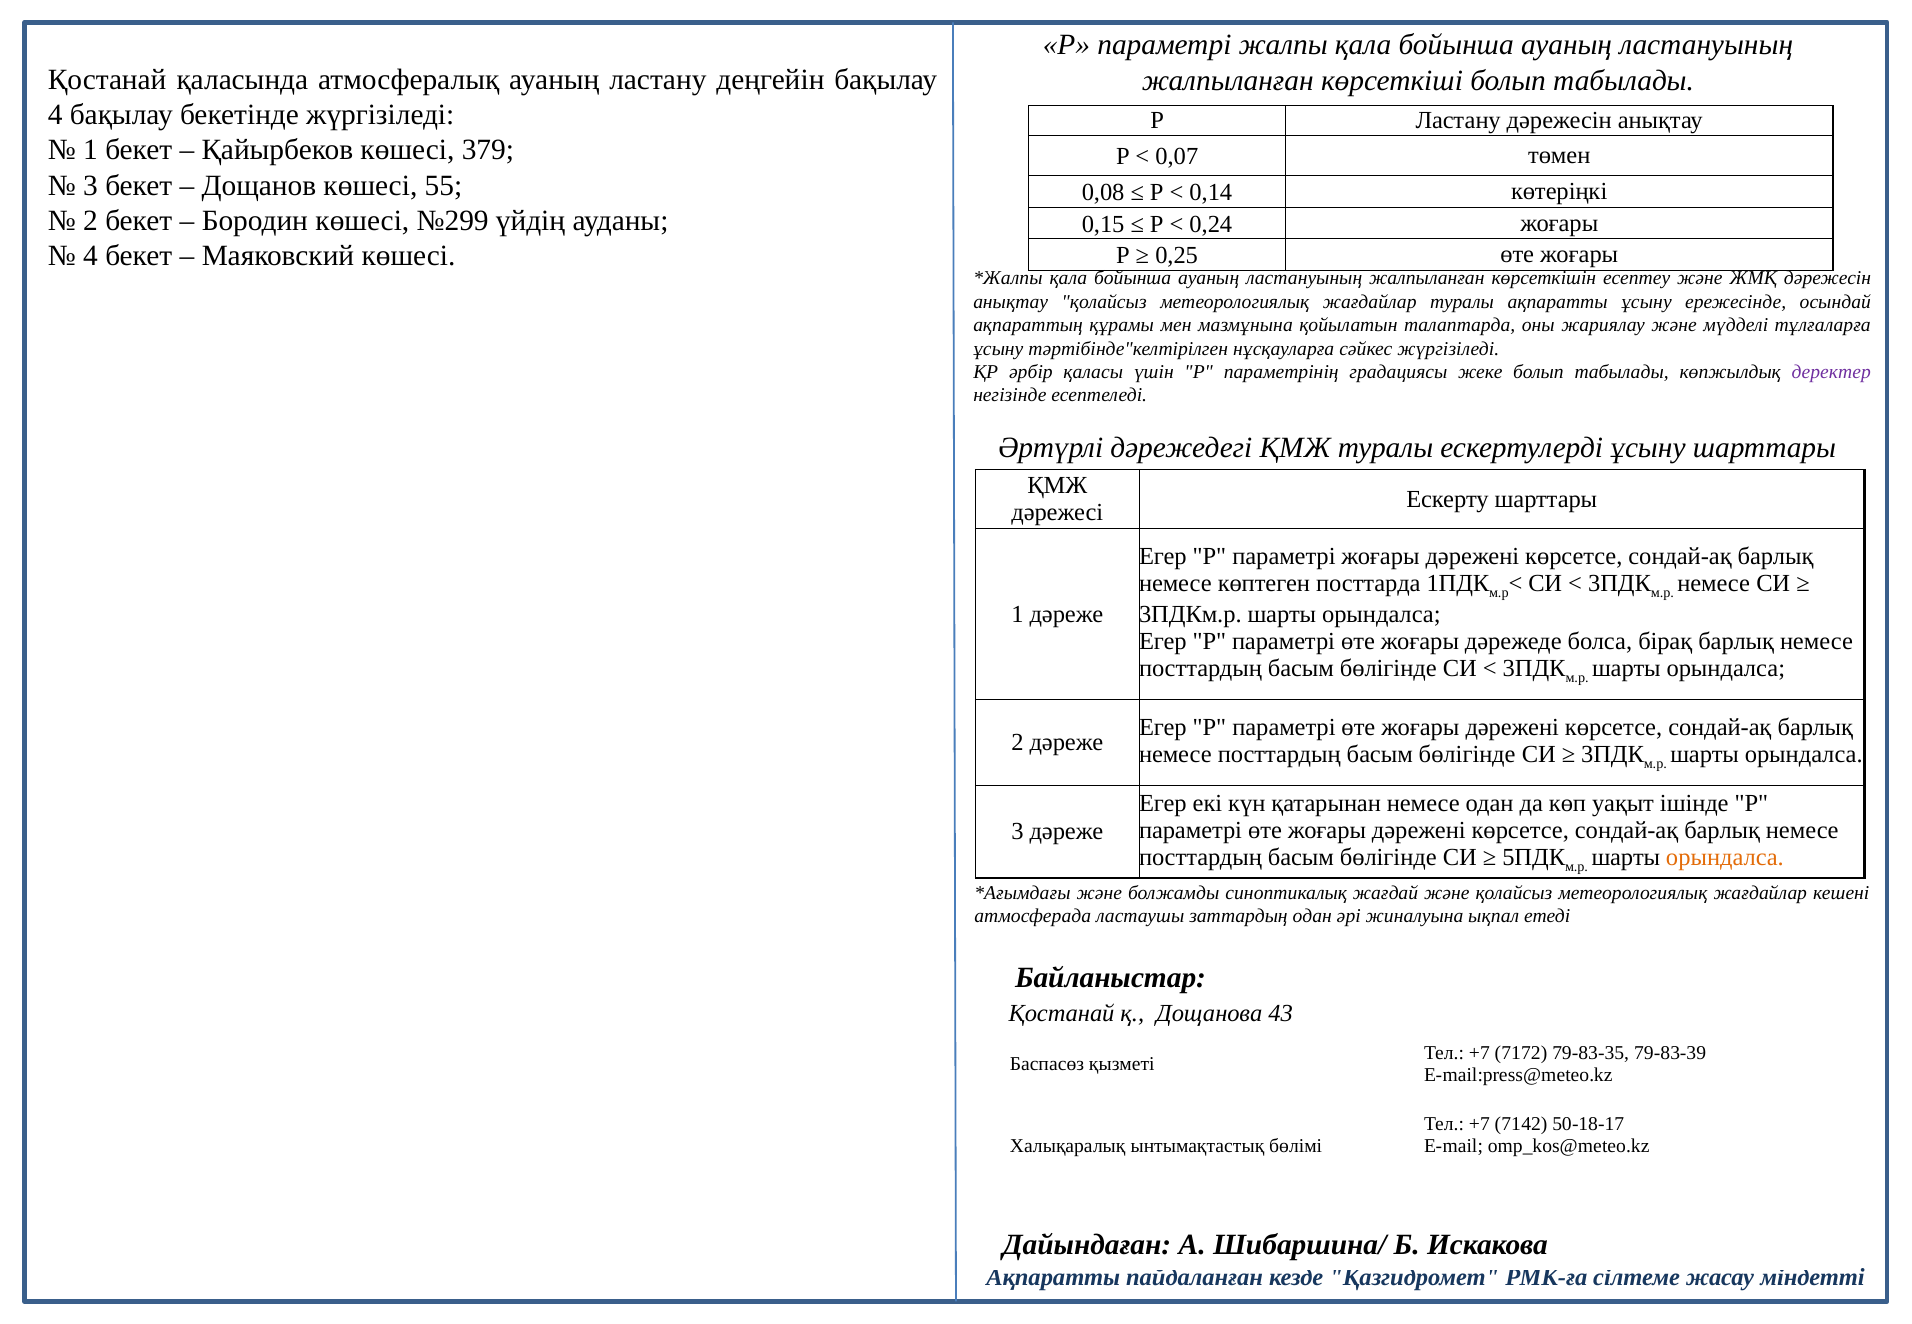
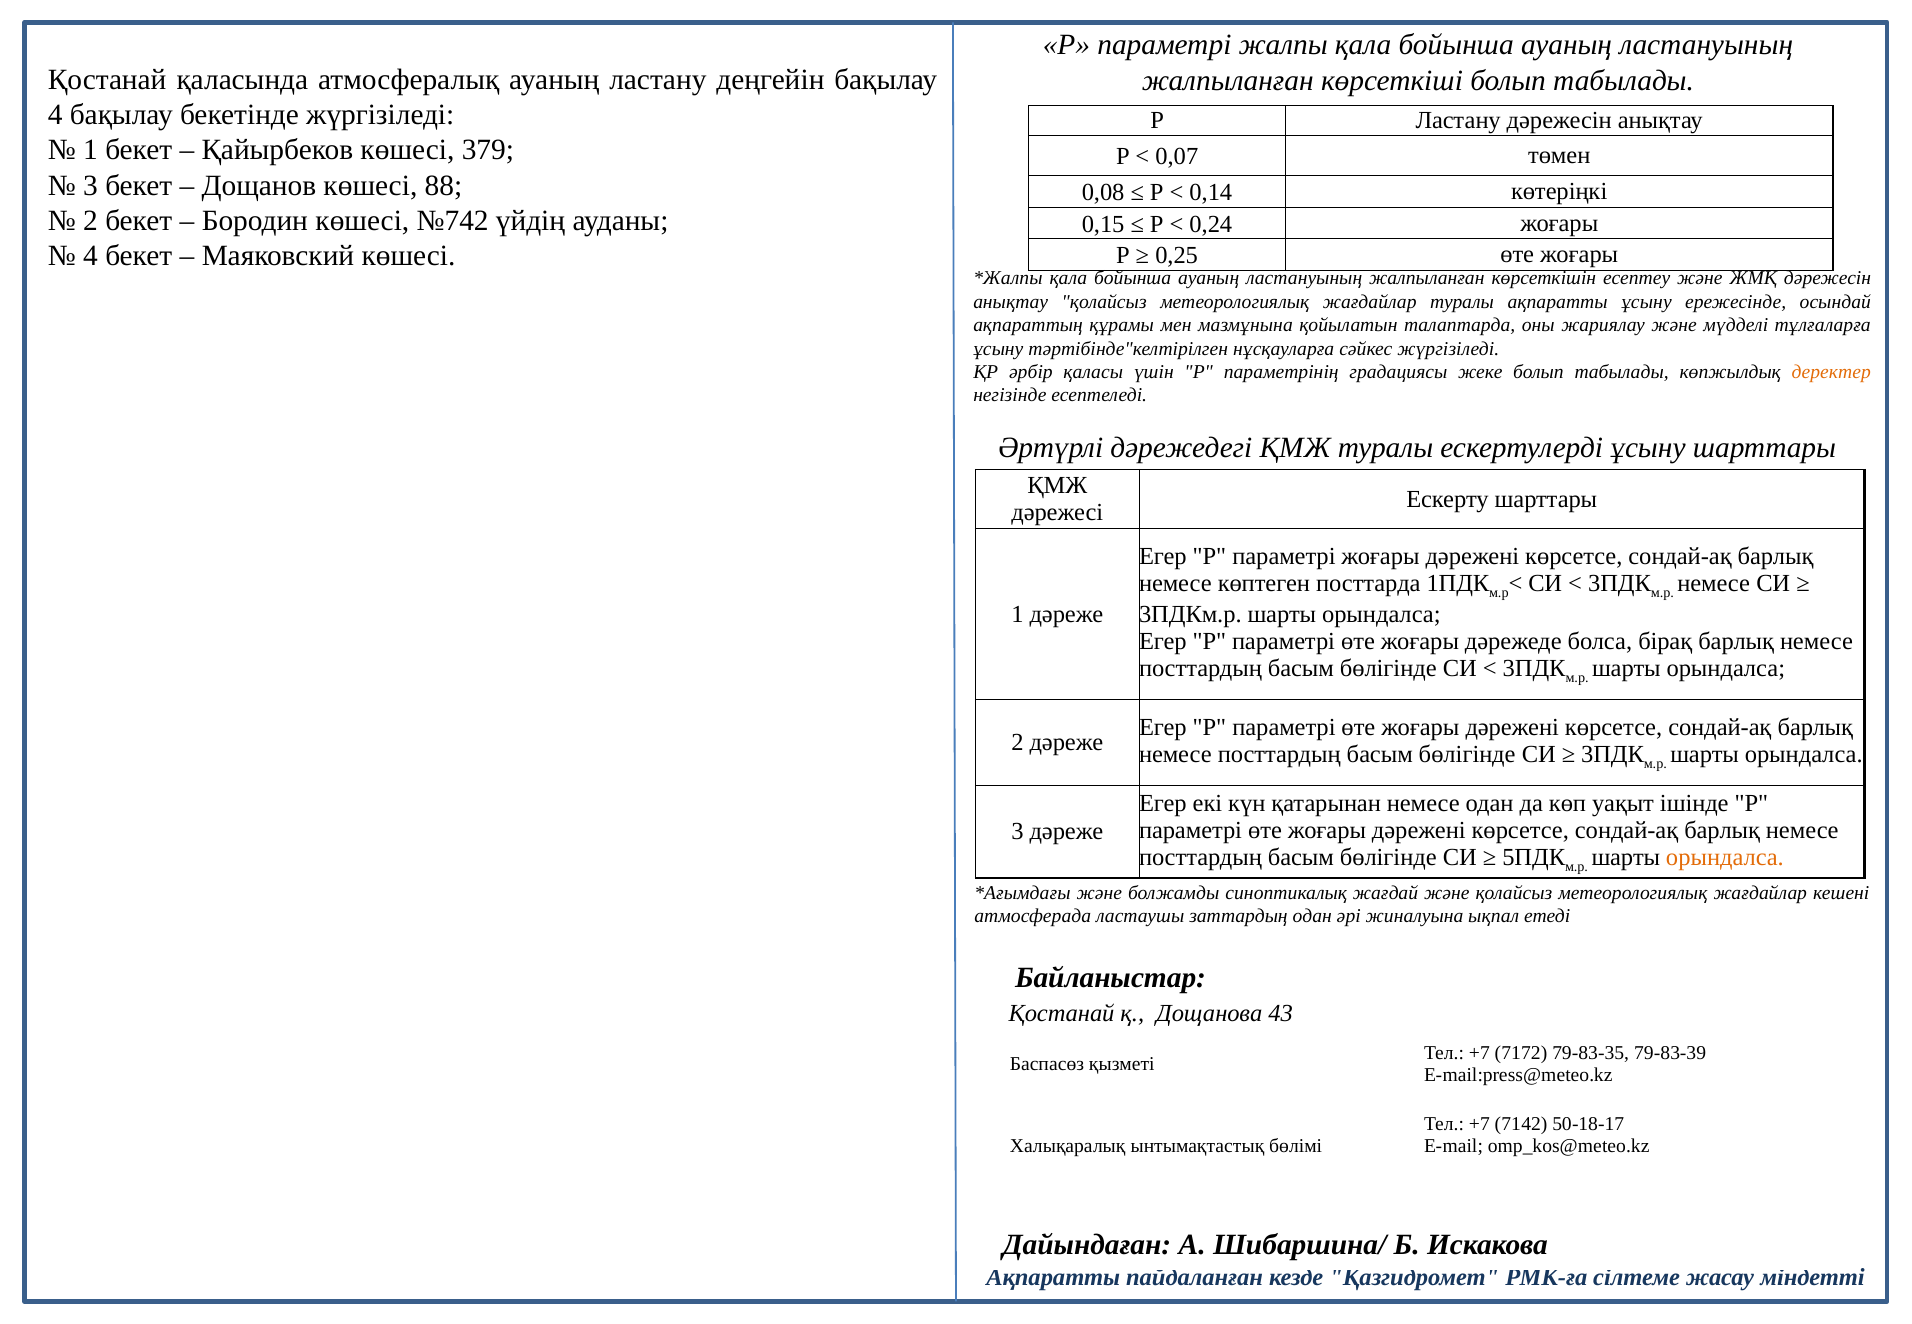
55: 55 -> 88 (443, 185)
№299: №299 -> №742 (453, 221)
деректер colour: purple -> orange (1831, 372)
